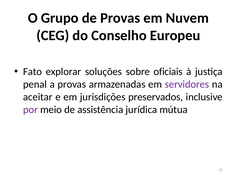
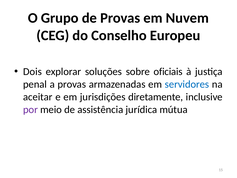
Fato: Fato -> Dois (32, 72)
servidores colour: purple -> blue (187, 84)
preservados: preservados -> diretamente (156, 97)
